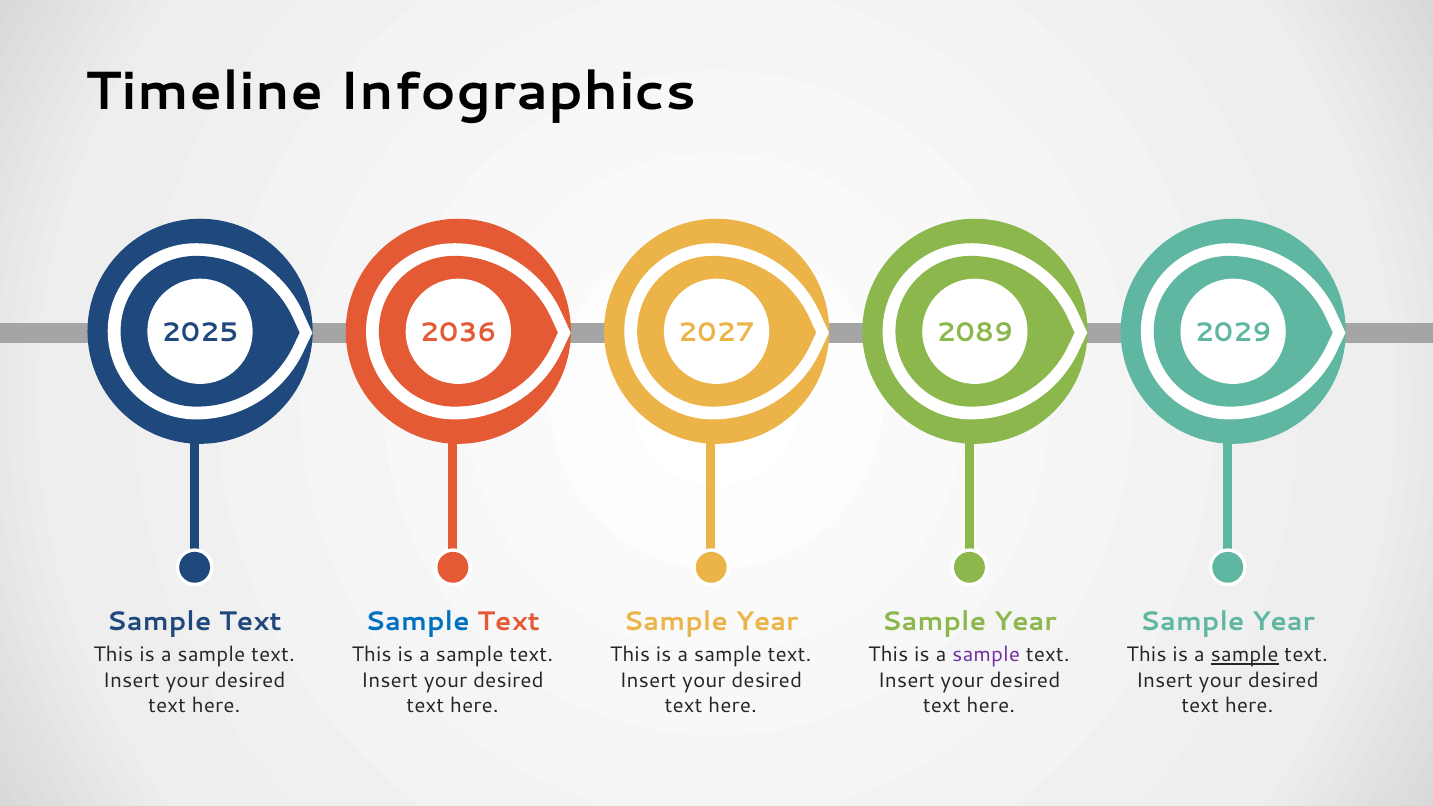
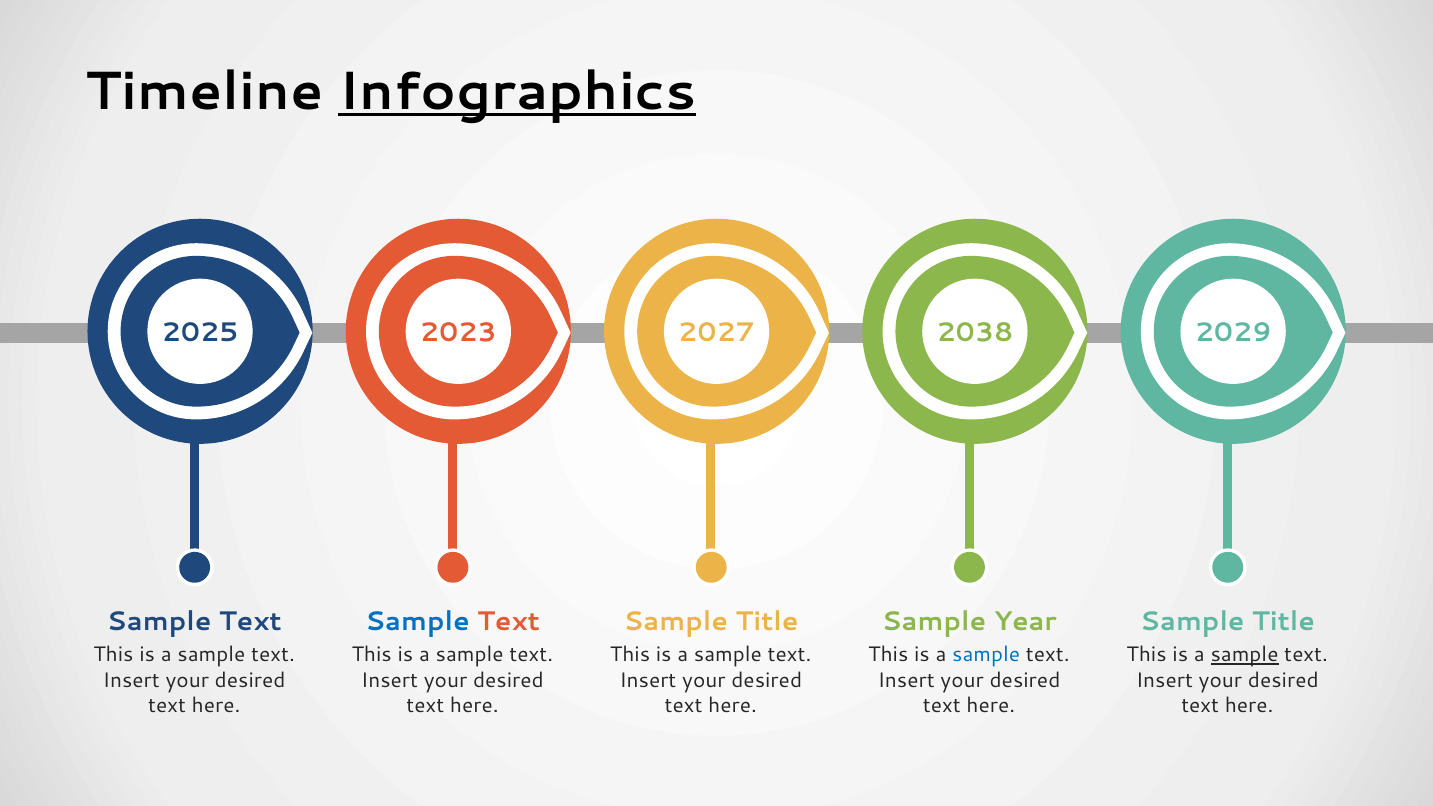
Infographics underline: none -> present (517, 92)
2036: 2036 -> 2023 (458, 333)
2089: 2089 -> 2038 (975, 333)
Year: Year -> Title (767, 622)
Year: Year -> Title (1283, 622)
sample colour: purple -> blue (986, 655)
